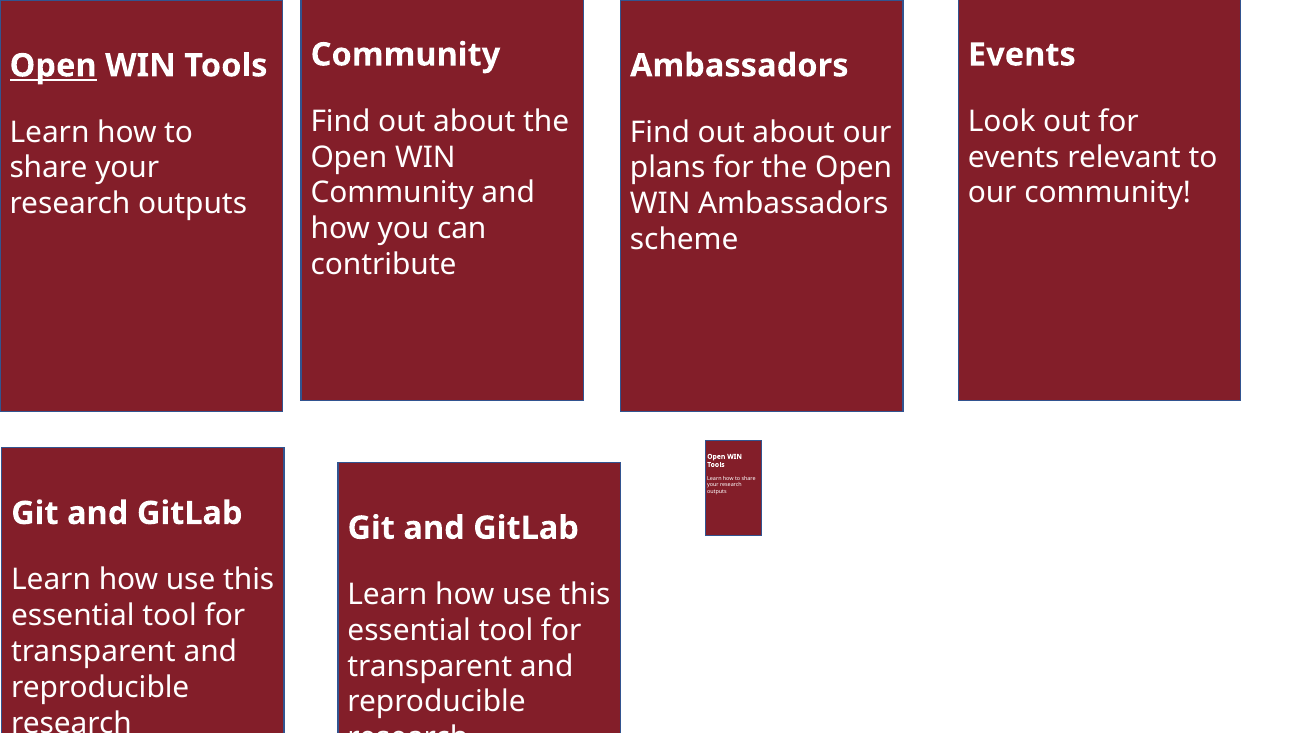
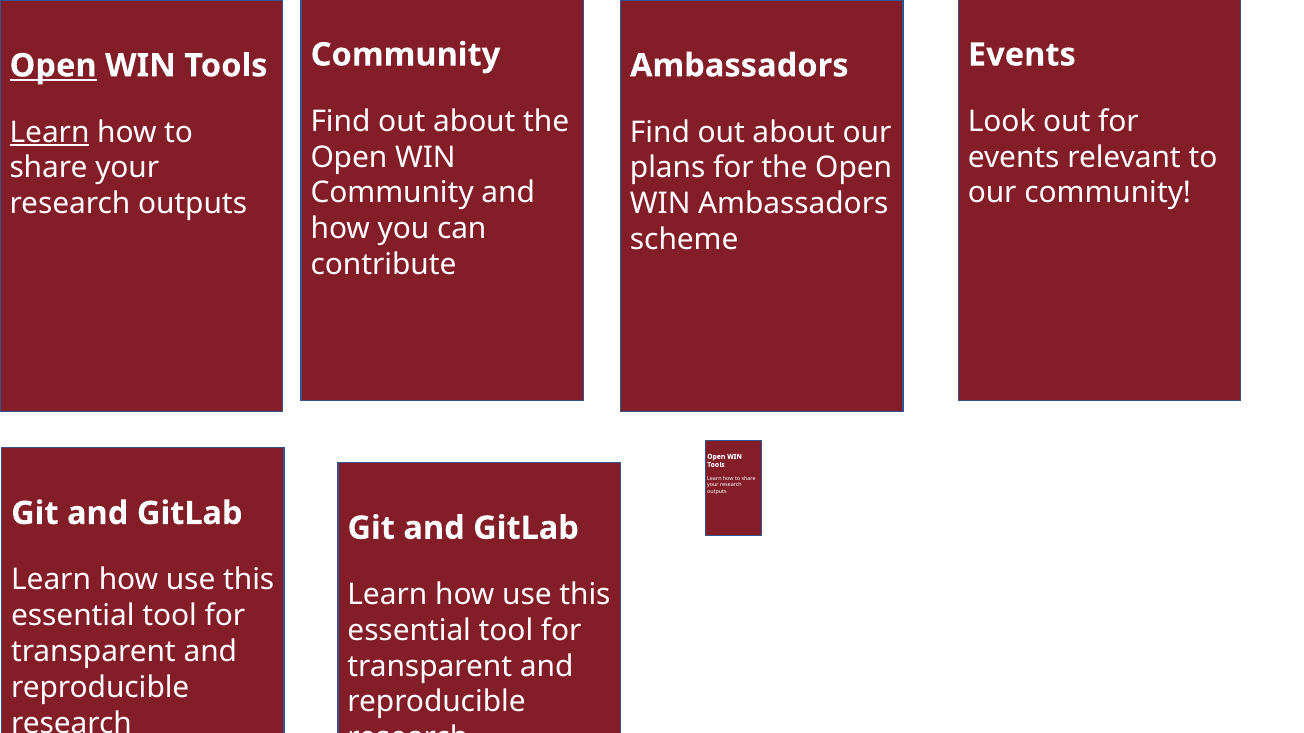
Learn underline: none -> present (50, 132)
